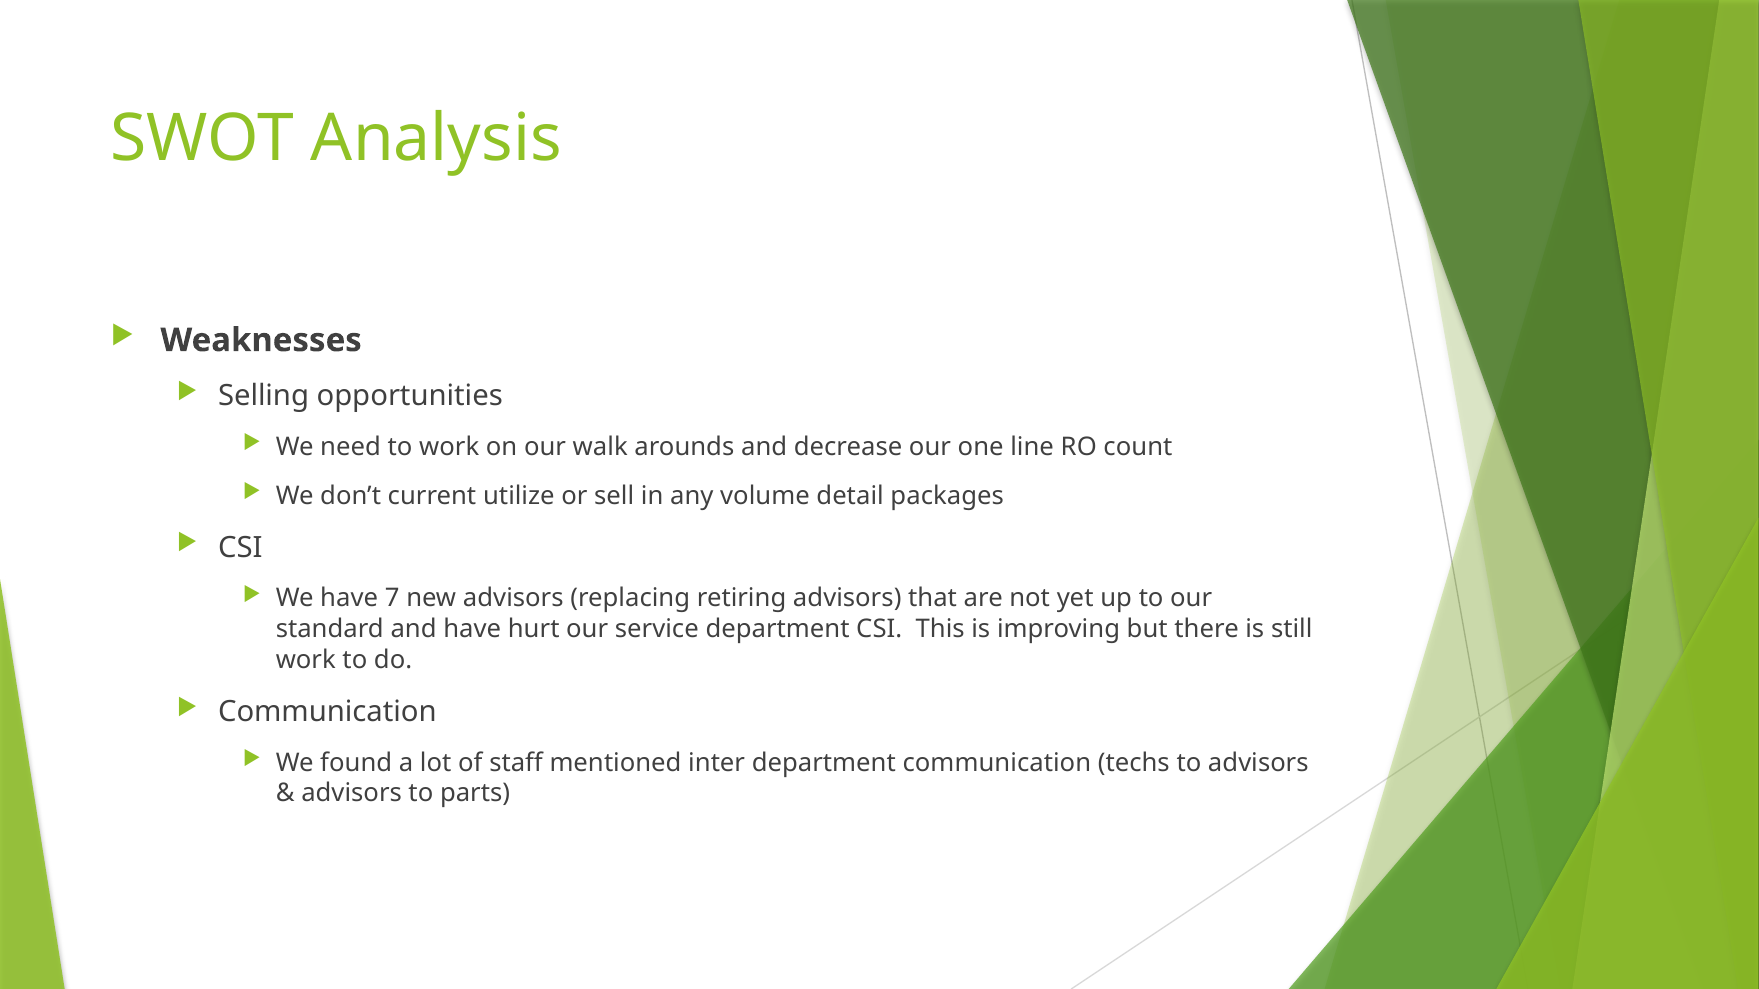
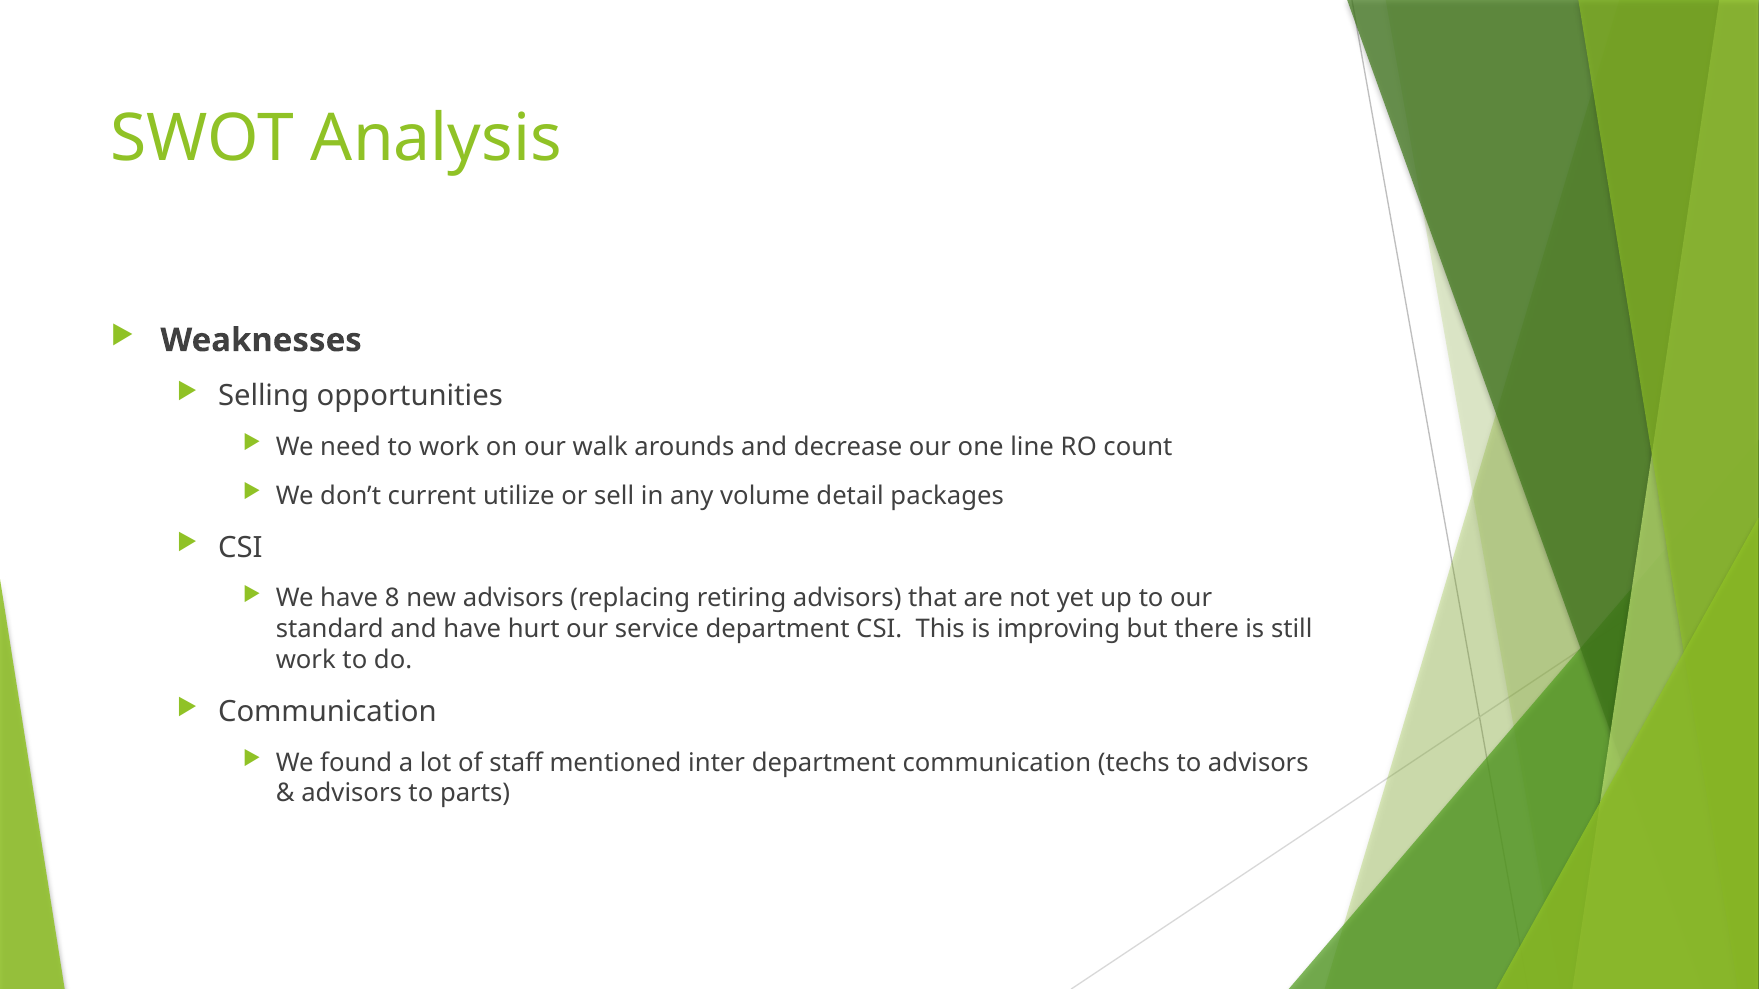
7: 7 -> 8 (392, 599)
